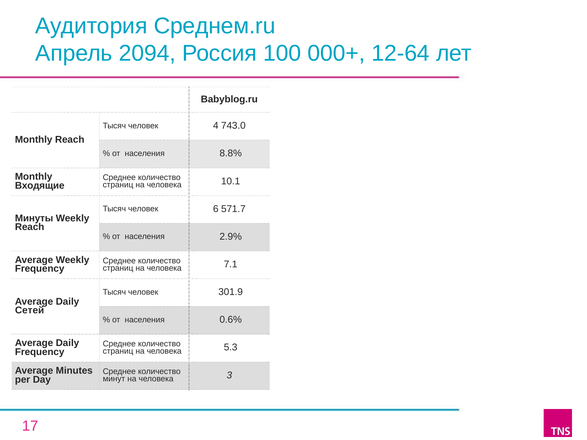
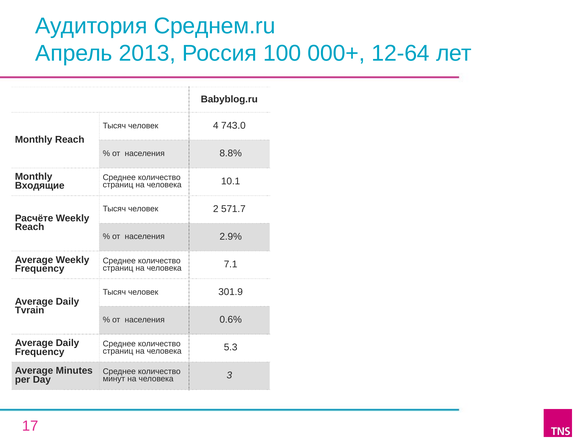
2094: 2094 -> 2013 (147, 53)
6: 6 -> 2 (216, 209)
Минуты: Минуты -> Расчёте (34, 218)
Сетей: Сетей -> Tvrain (30, 310)
